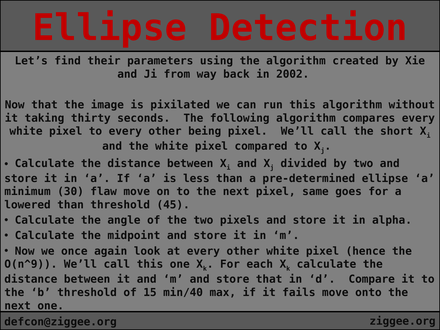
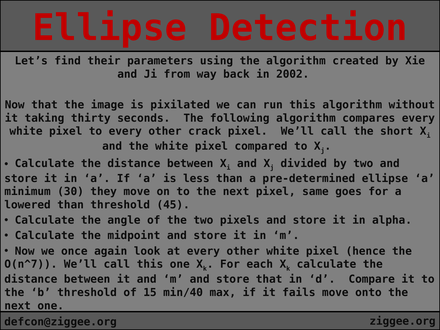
being: being -> crack (205, 131)
flaw: flaw -> they (104, 192)
O(n^9: O(n^9 -> O(n^7 (31, 264)
